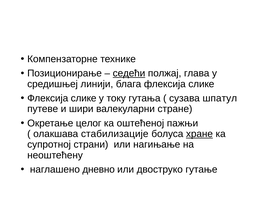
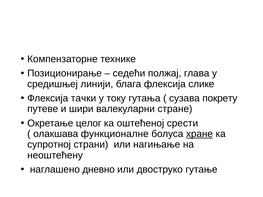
седећи underline: present -> none (129, 73)
слике: слике -> тачки (84, 98)
шпатул: шпатул -> покрету (220, 98)
пажњи: пажњи -> срести (183, 123)
стабилизације: стабилизације -> функционалне (115, 134)
